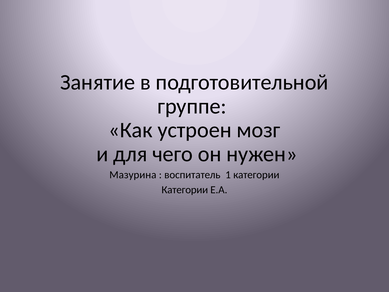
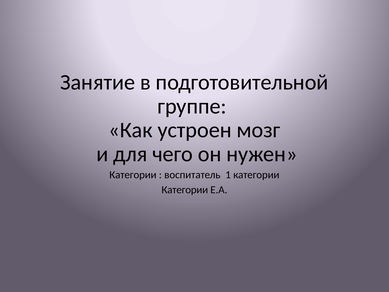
Мазурина: Мазурина -> Категории (133, 175)
